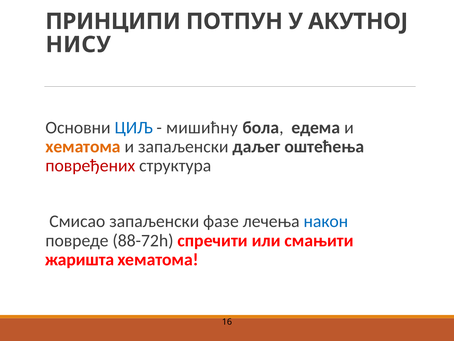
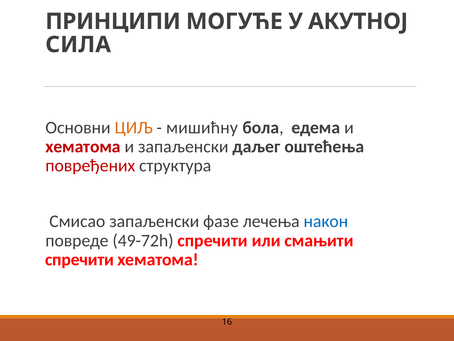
ПОТПУН: ПОТПУН -> МОГУЋЕ (234, 21)
НИСУ: НИСУ -> СИЛА (78, 45)
ЦИЉ colour: blue -> orange (134, 127)
хематома colour: orange -> red (83, 146)
88-72h: 88-72h -> 49-72h (143, 240)
жаришта: жаришта -> спречити (80, 259)
